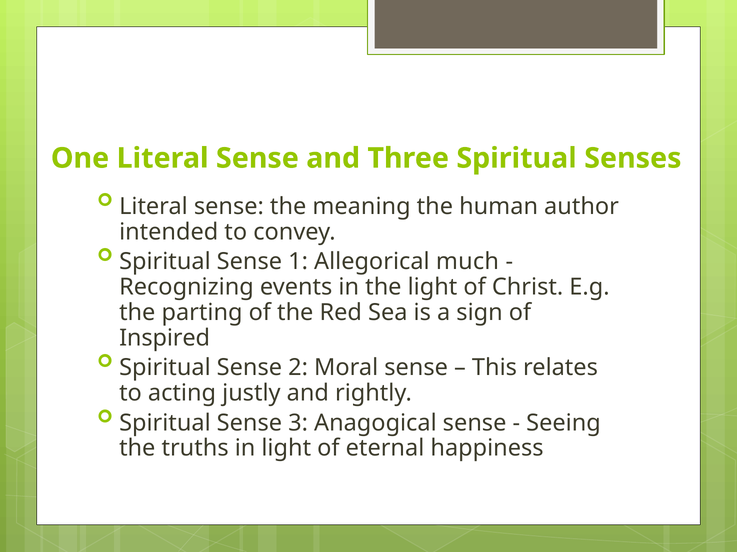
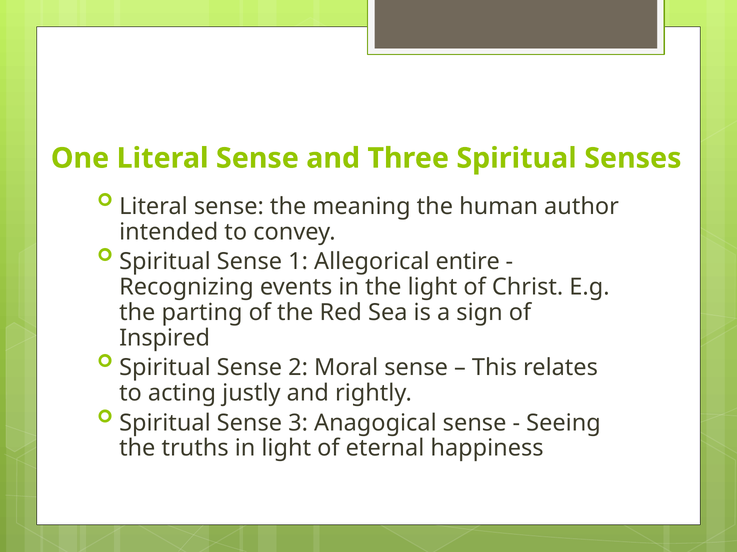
much: much -> entire (468, 262)
